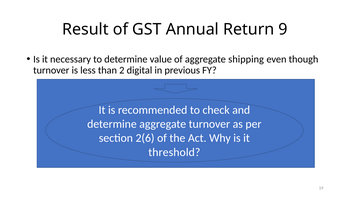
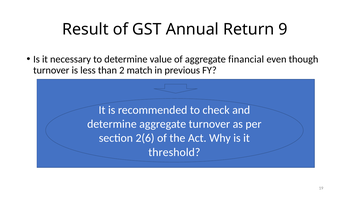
shipping: shipping -> financial (246, 59)
digital: digital -> match (140, 70)
